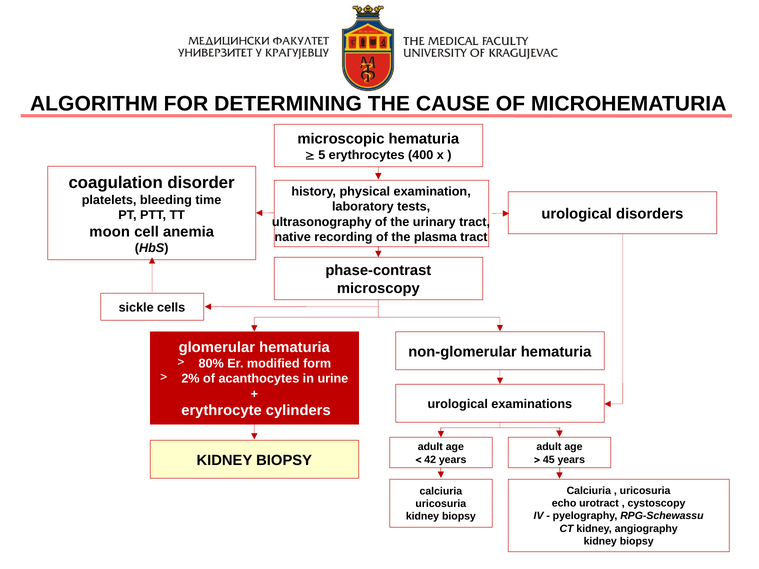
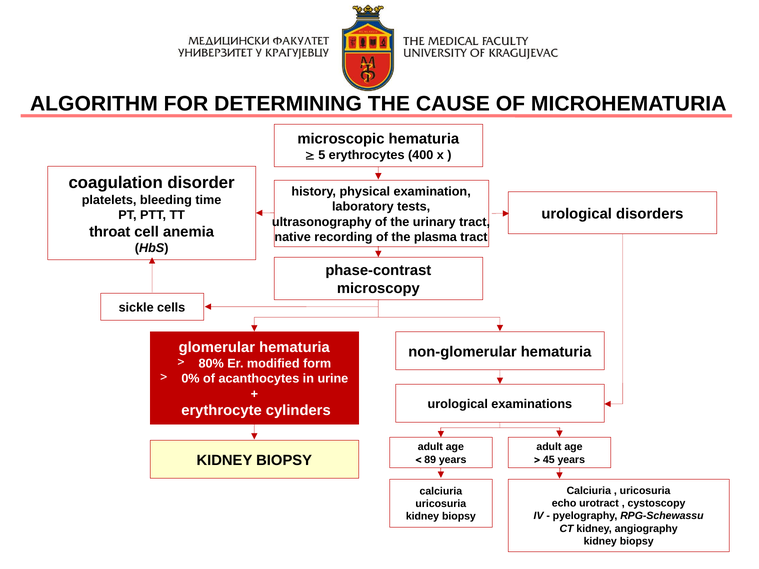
moon: moon -> throat (110, 232)
2%: 2% -> 0% (190, 379)
42: 42 -> 89 (430, 460)
